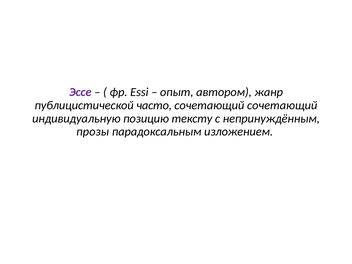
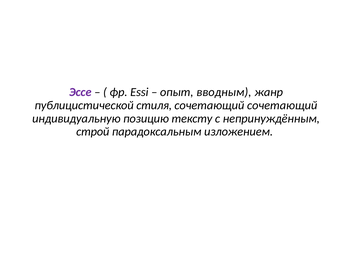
автором: автором -> вводным (224, 92)
часто: часто -> стиля (154, 105)
прозы: прозы -> строй (93, 132)
